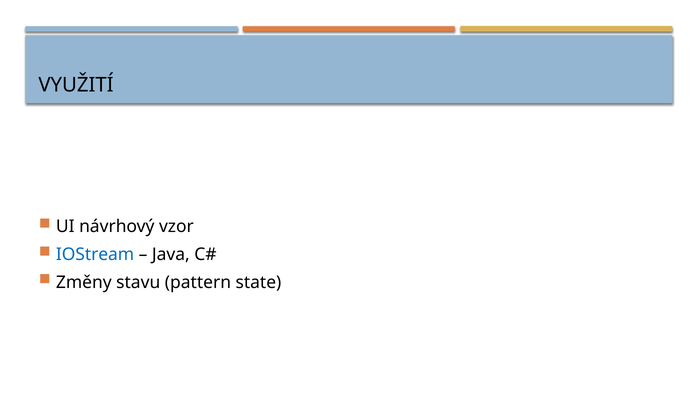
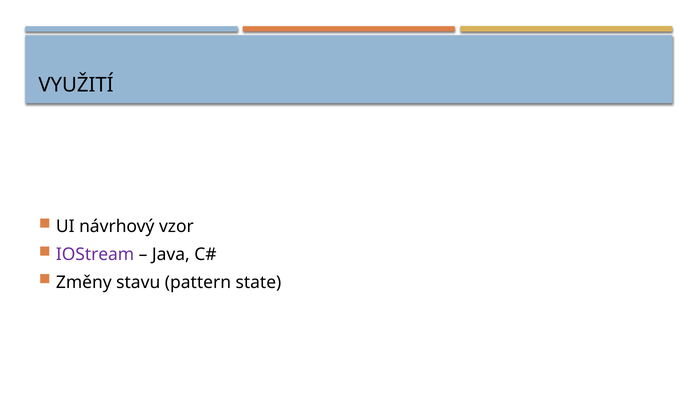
IOStream colour: blue -> purple (95, 254)
